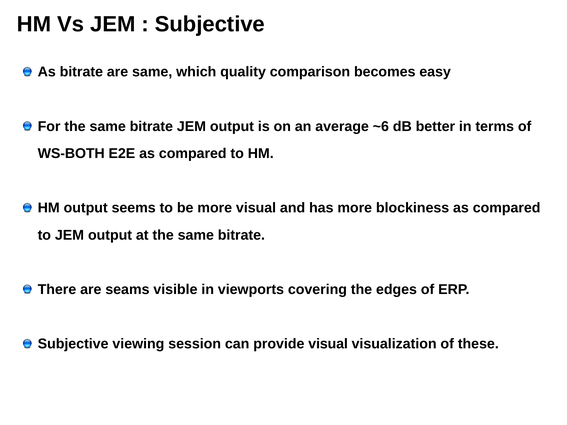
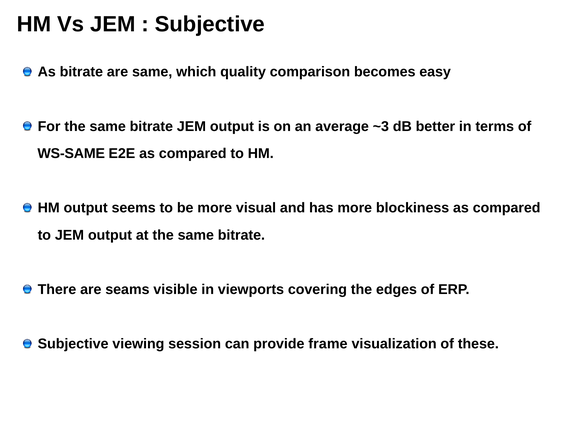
~6: ~6 -> ~3 (381, 126)
WS-BOTH: WS-BOTH -> WS-SAME (71, 154)
provide visual: visual -> frame (328, 344)
